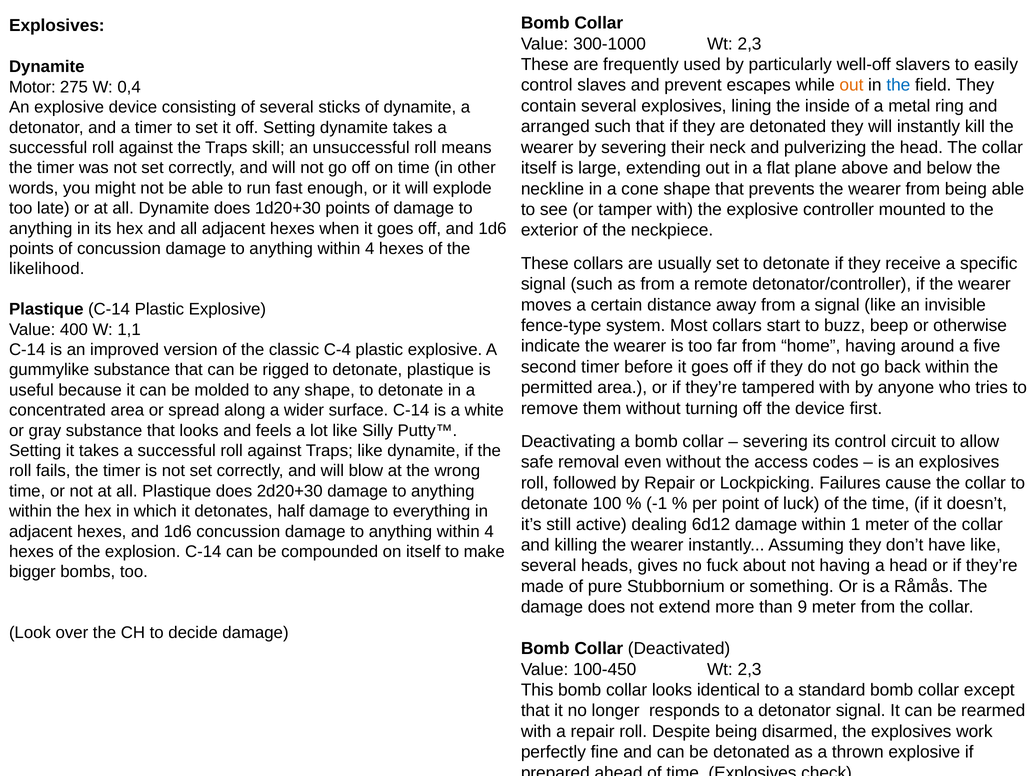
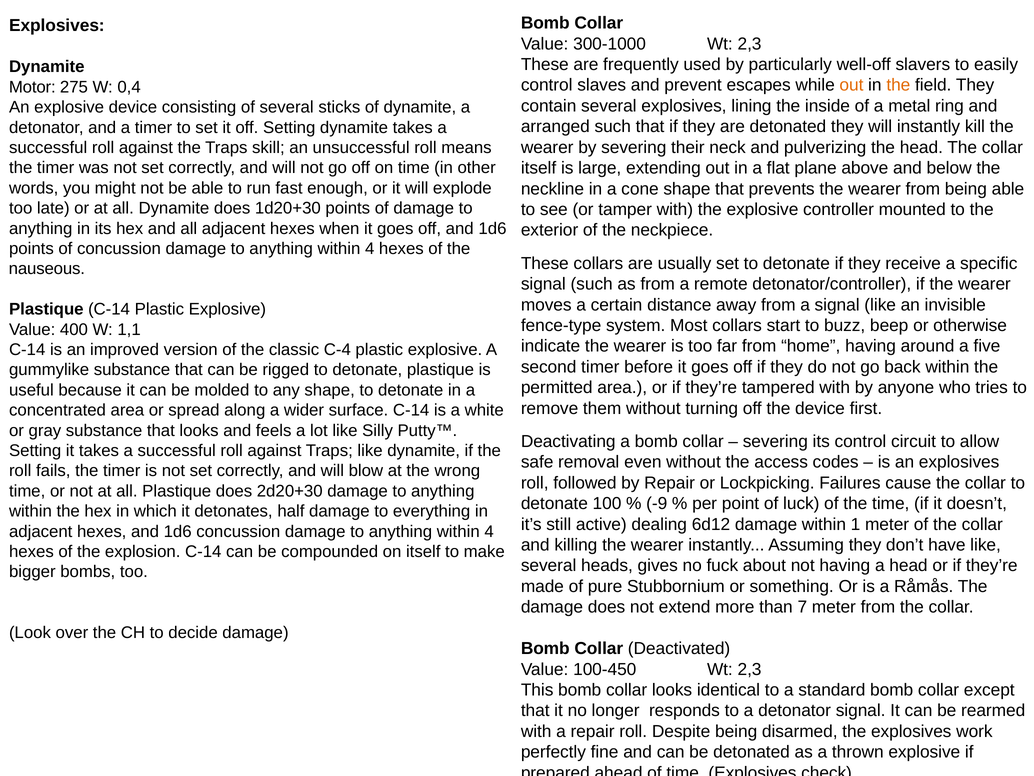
the colour: blue -> orange (898, 85)
likelihood: likelihood -> nauseous (47, 269)
-1: -1 -> -9 (657, 503)
9: 9 -> 7 (802, 607)
